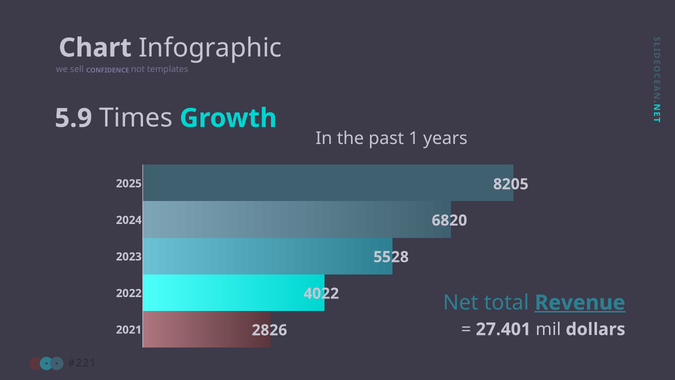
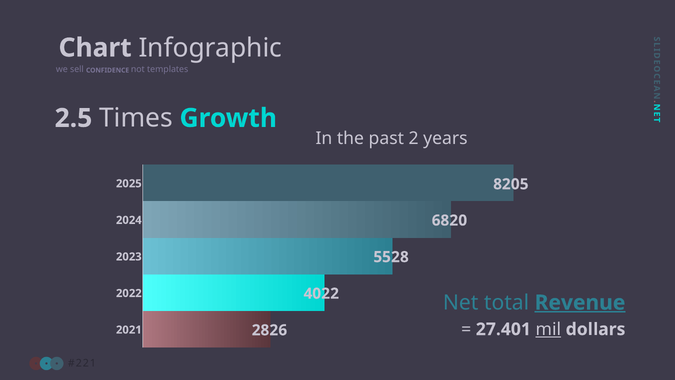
5.9: 5.9 -> 2.5 (73, 118)
1: 1 -> 2 (414, 138)
mil underline: none -> present (548, 329)
